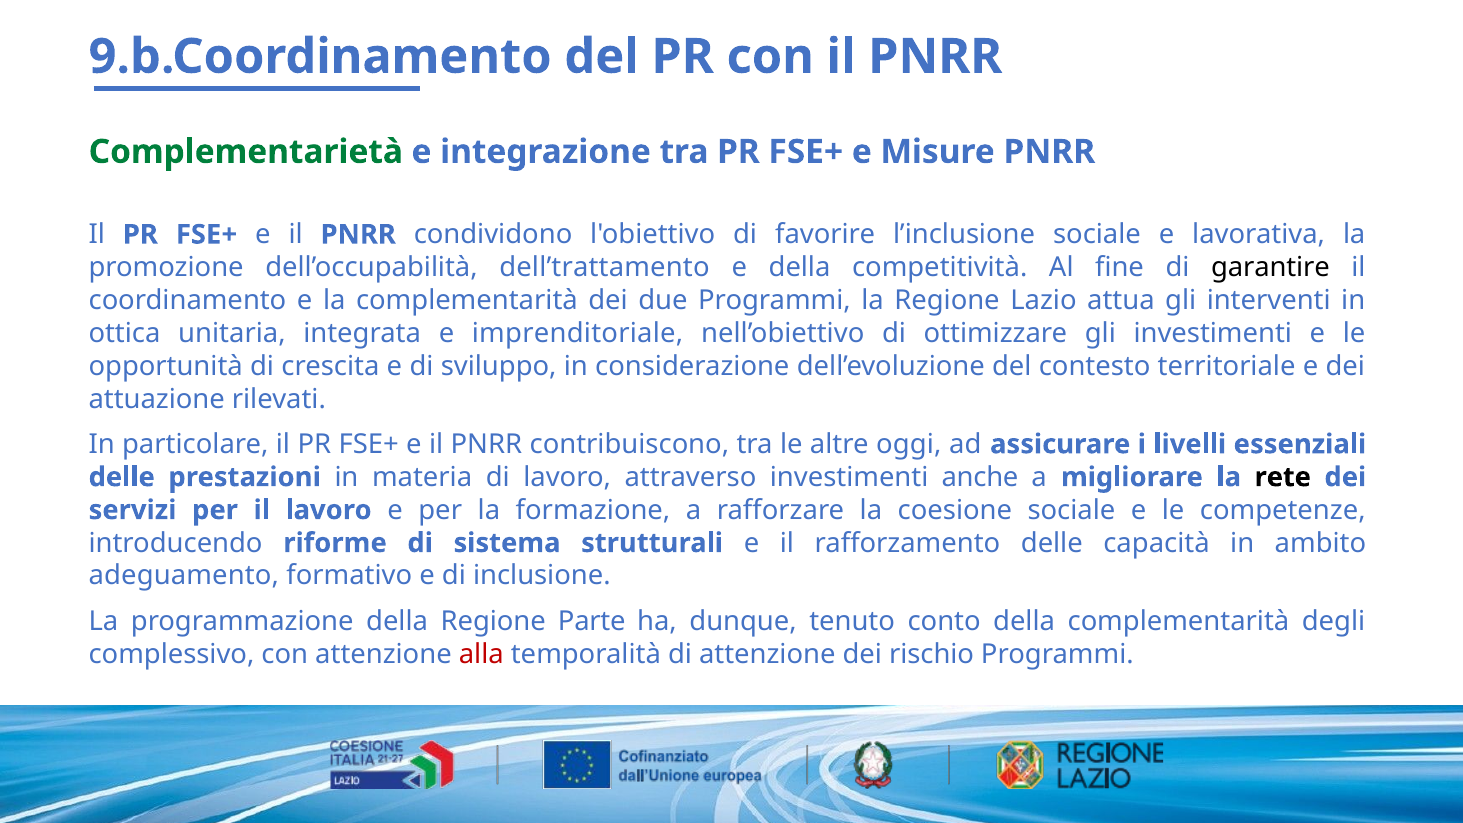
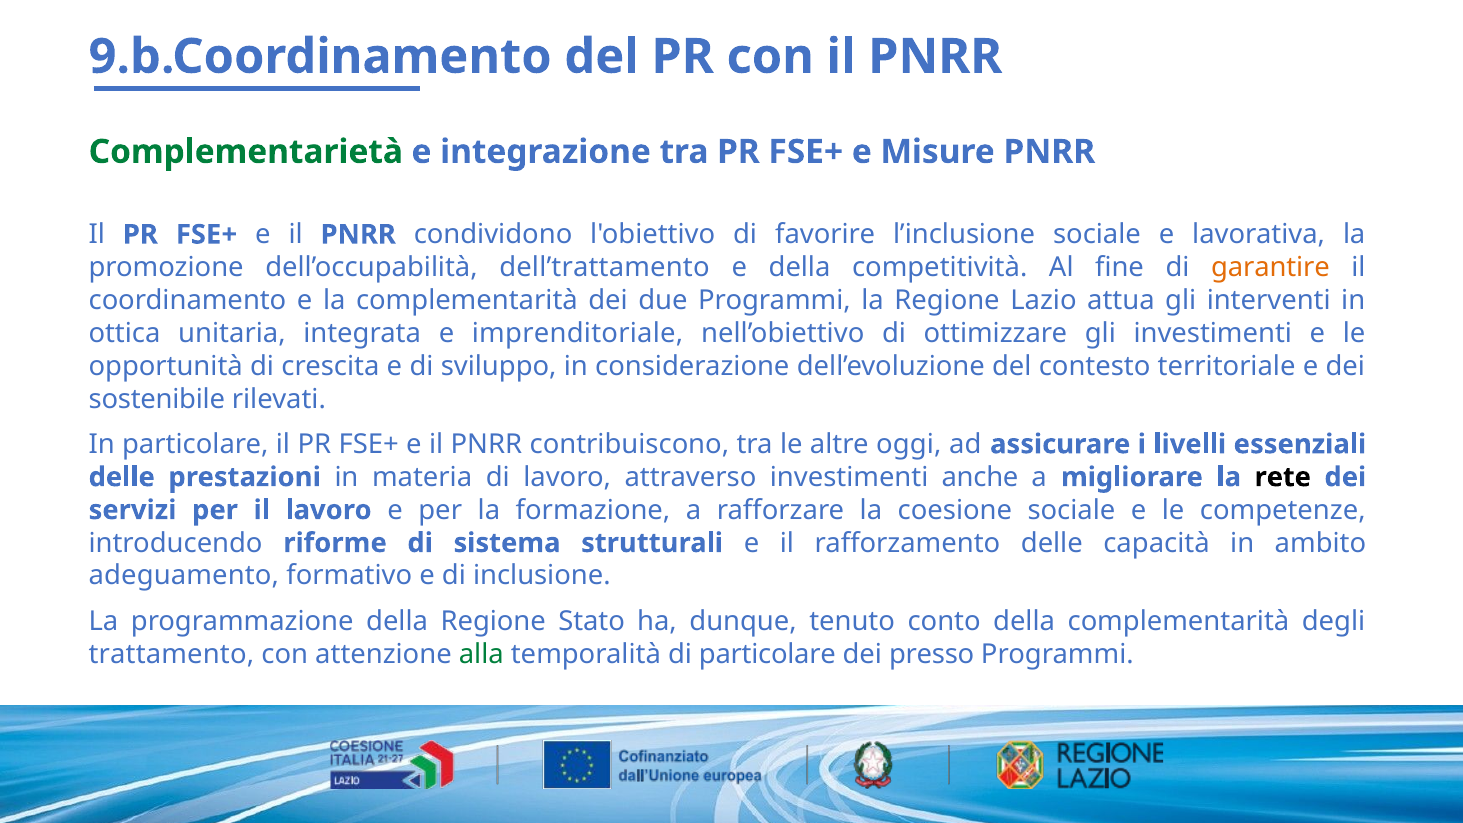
garantire colour: black -> orange (1271, 267)
attuazione: attuazione -> sostenibile (157, 399)
Parte: Parte -> Stato (592, 621)
complessivo: complessivo -> trattamento (171, 654)
alla colour: red -> green (481, 654)
di attenzione: attenzione -> particolare (767, 654)
rischio: rischio -> presso (932, 654)
